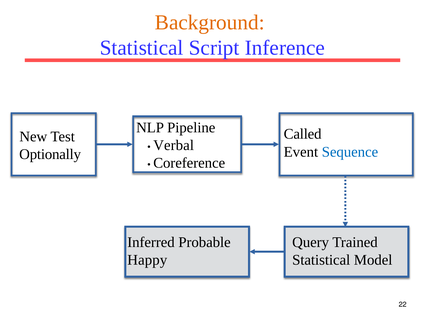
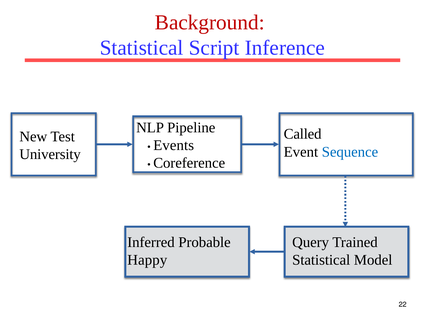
Background colour: orange -> red (210, 22)
Verbal: Verbal -> Events (174, 145)
Optionally: Optionally -> University (50, 154)
